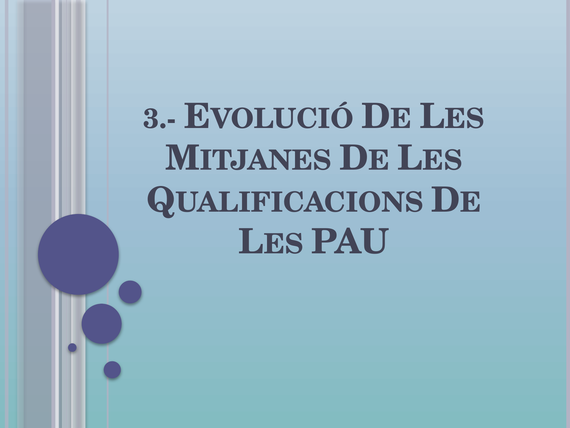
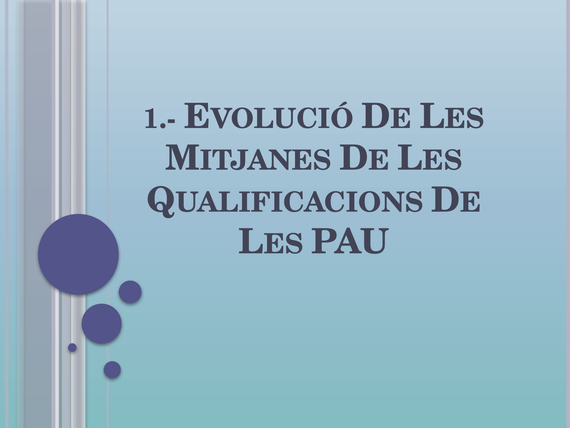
3.-: 3.- -> 1.- (160, 119)
